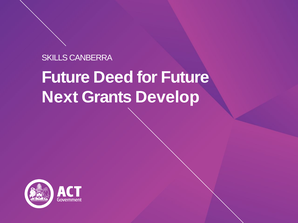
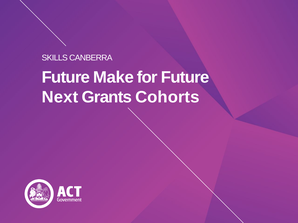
Deed: Deed -> Make (113, 77)
Develop: Develop -> Cohorts (167, 97)
